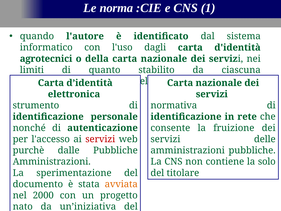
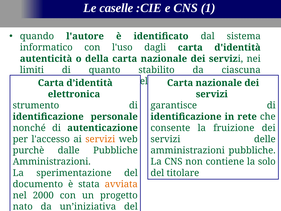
norma: norma -> caselle (116, 8)
agrotecnici: agrotecnici -> autenticità (46, 59)
normativa: normativa -> garantisce (174, 105)
servizi colour: red -> orange (100, 139)
